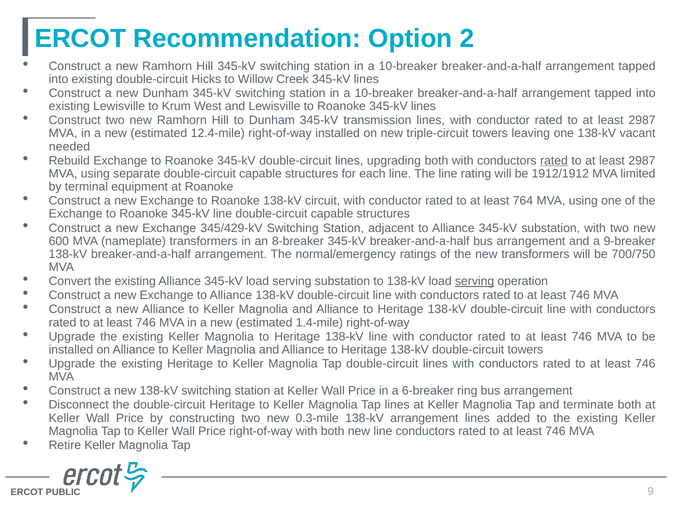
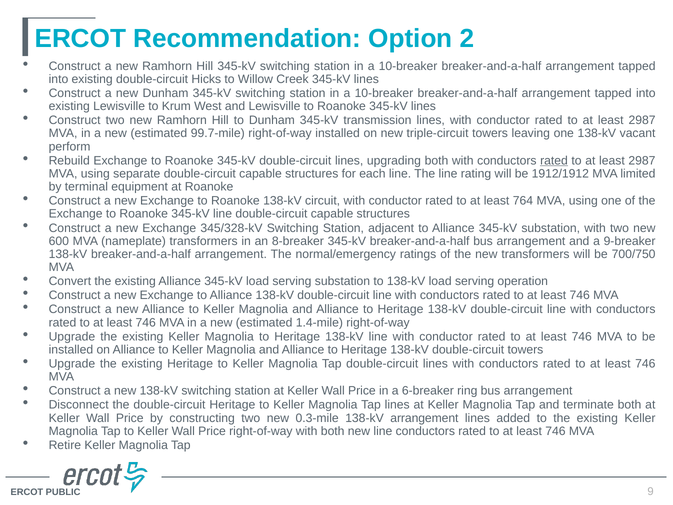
12.4-mile: 12.4-mile -> 99.7-mile (218, 133)
needed: needed -> perform (70, 146)
345/429-kV: 345/429-kV -> 345/328-kV (231, 228)
serving underline: present -> none (475, 281)
